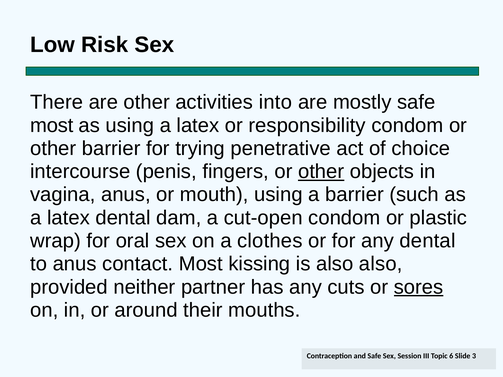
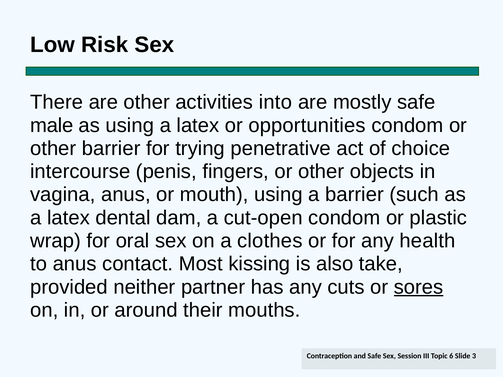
most: most -> male (52, 125)
responsibility: responsibility -> opportunities (307, 125)
other underline: present -> none (321, 172)
any dental: dental -> health (427, 241)
also also: also -> take (381, 264)
